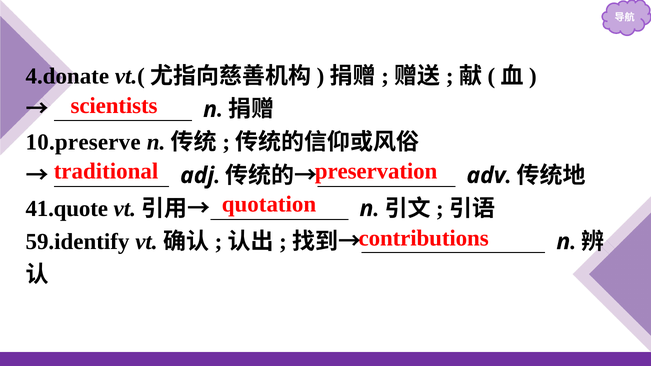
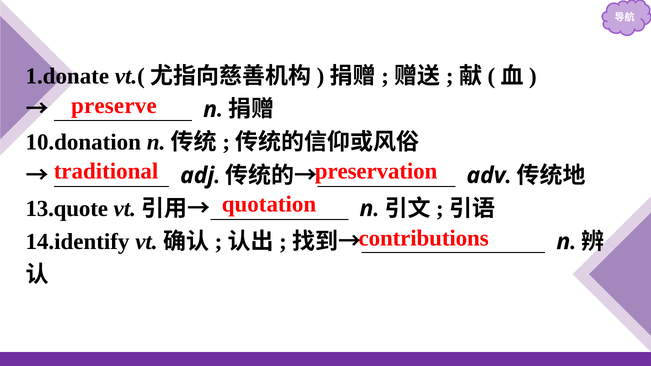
4.donate: 4.donate -> 1.donate (67, 76)
scientists: scientists -> preserve (114, 106)
10.preserve: 10.preserve -> 10.donation (83, 142)
41.quote: 41.quote -> 13.quote (67, 209)
59.identify: 59.identify -> 14.identify (77, 242)
